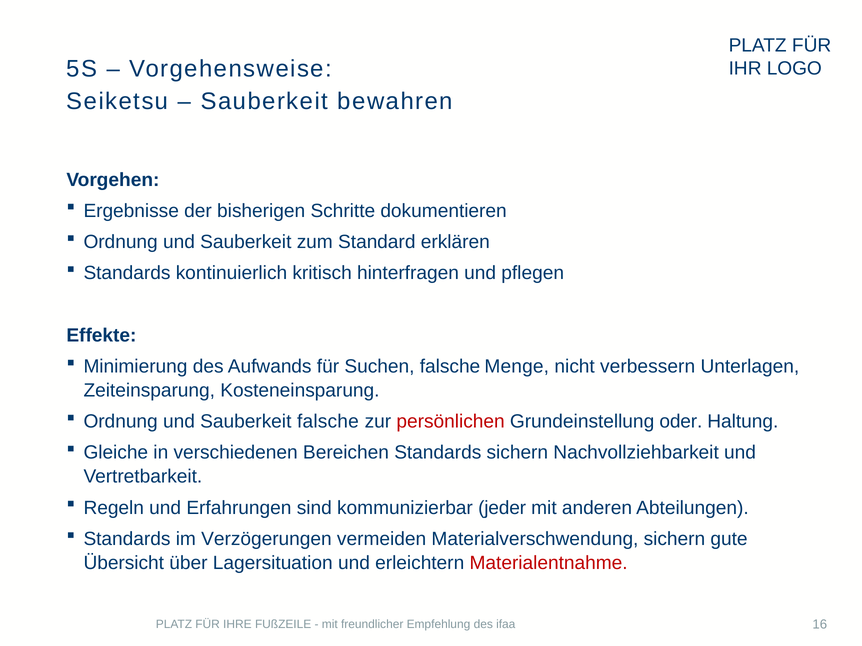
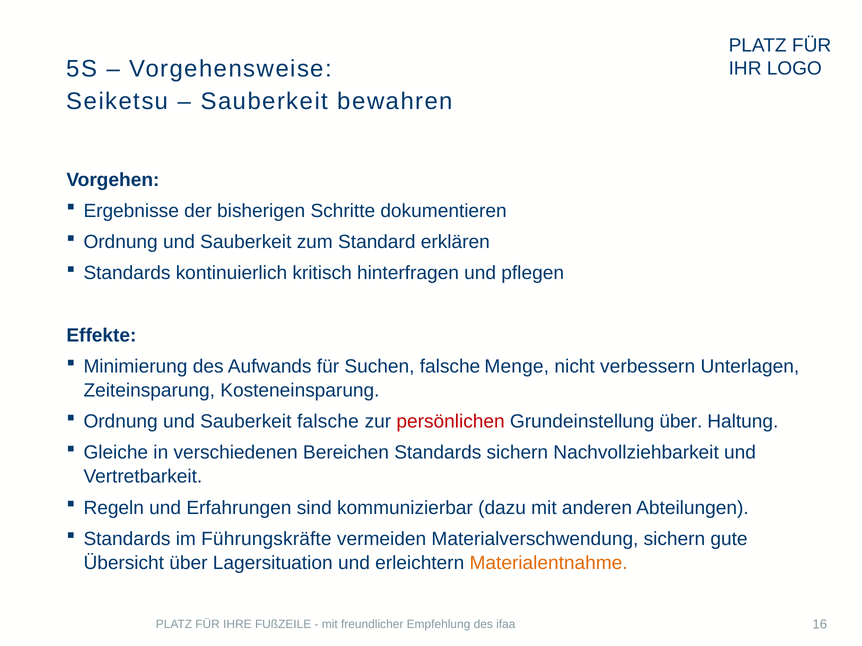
Grundeinstellung oder: oder -> über (681, 422)
jeder: jeder -> dazu (502, 508)
Verzögerungen: Verzögerungen -> Führungskräfte (266, 539)
Materialentnahme colour: red -> orange (549, 563)
